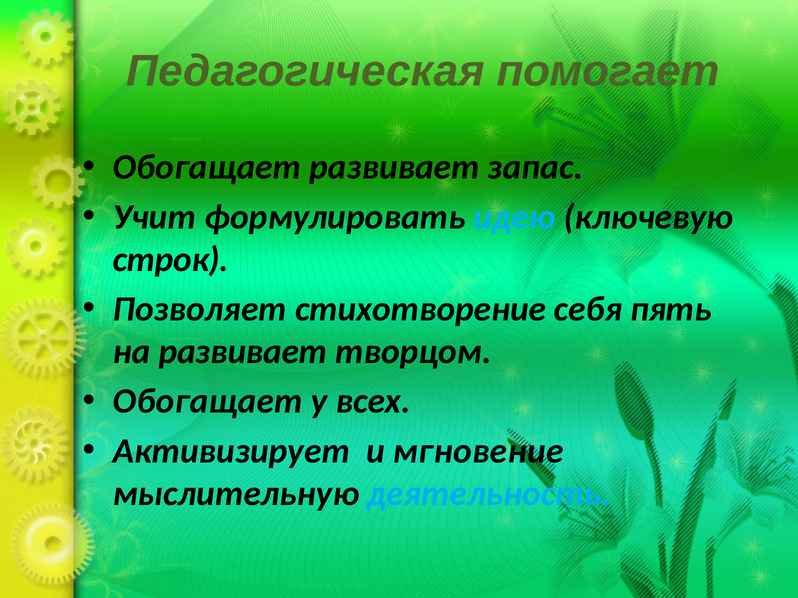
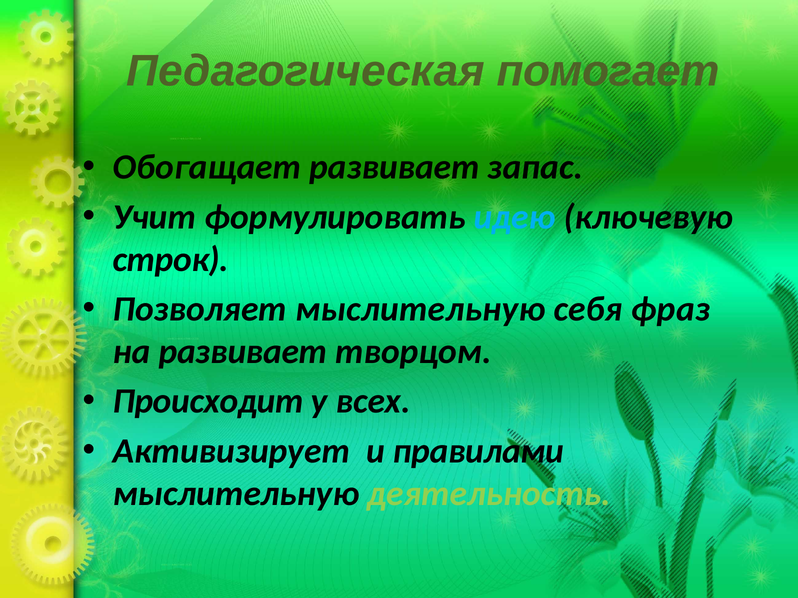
Позволяет стихотворение: стихотворение -> мыслительную (420, 309)
пять: пять -> фраз (670, 309)
Обогащает: Обогащает -> Происходит (208, 402)
мгновение: мгновение -> правилами (478, 451)
деятельность colour: light blue -> light green (489, 494)
